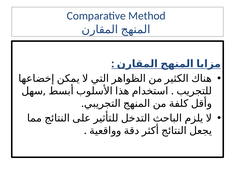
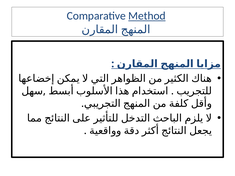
Method underline: none -> present (147, 16)
